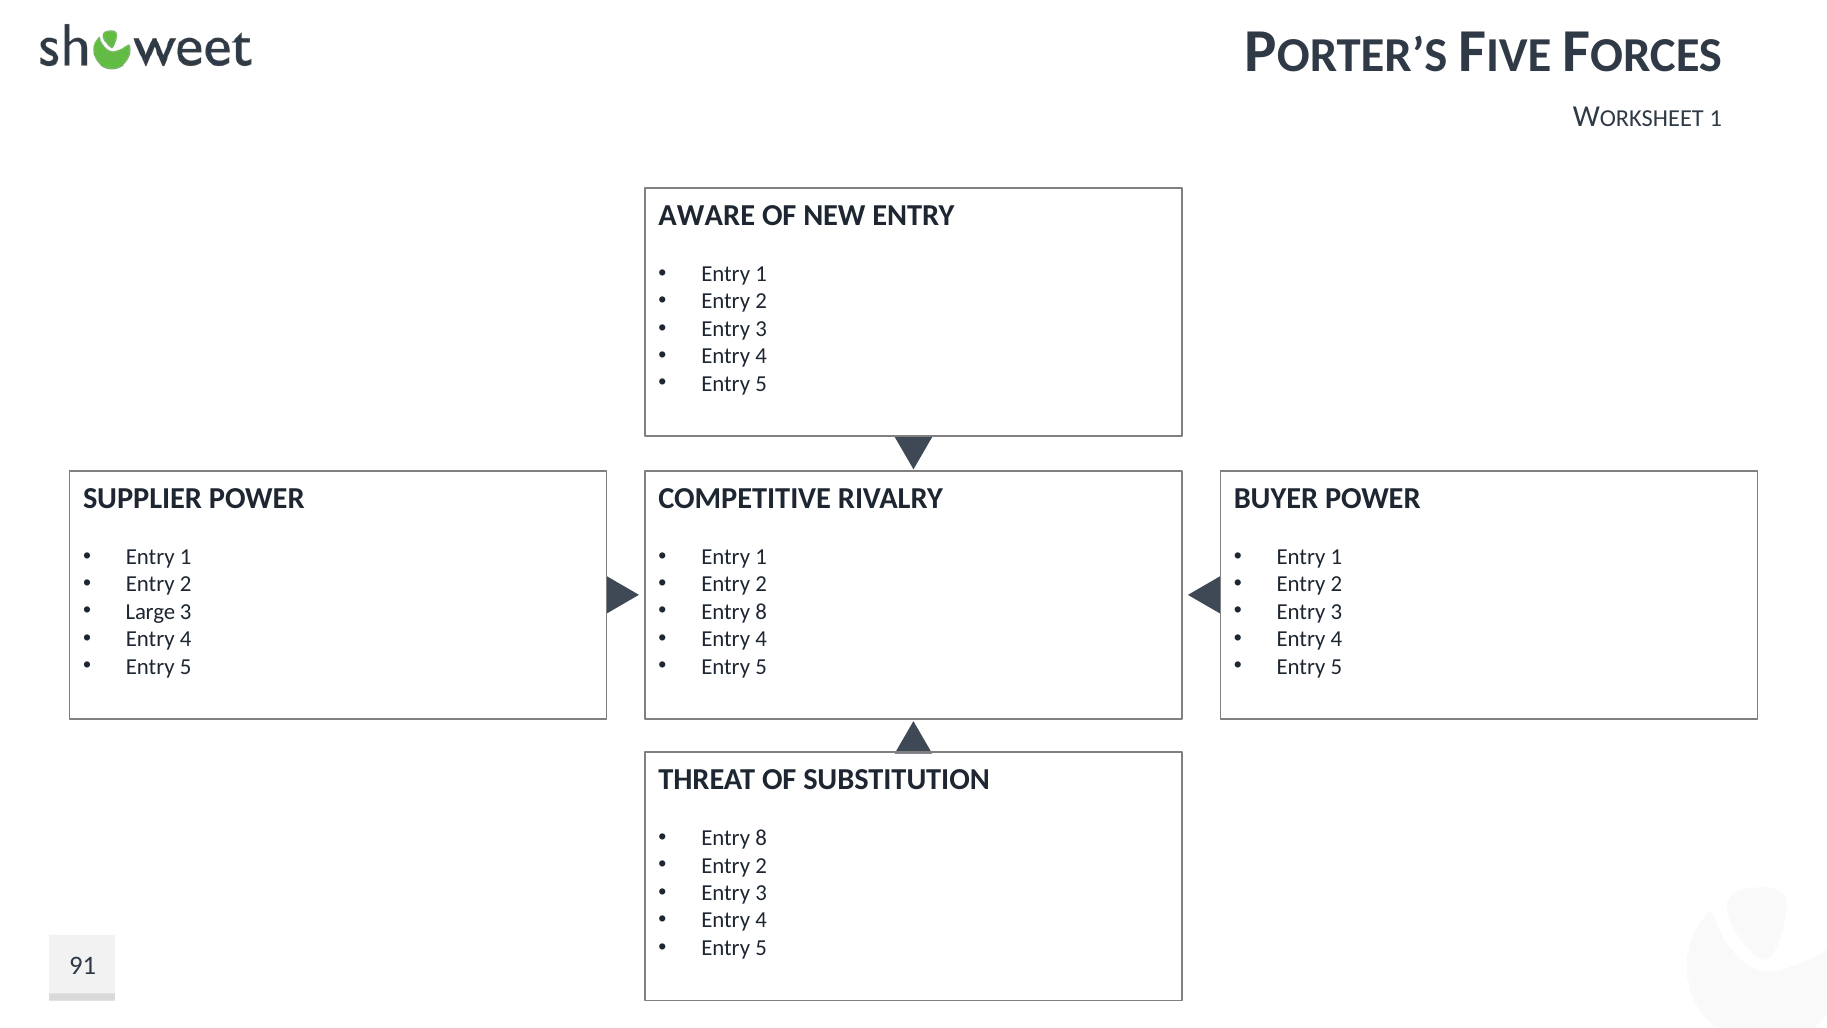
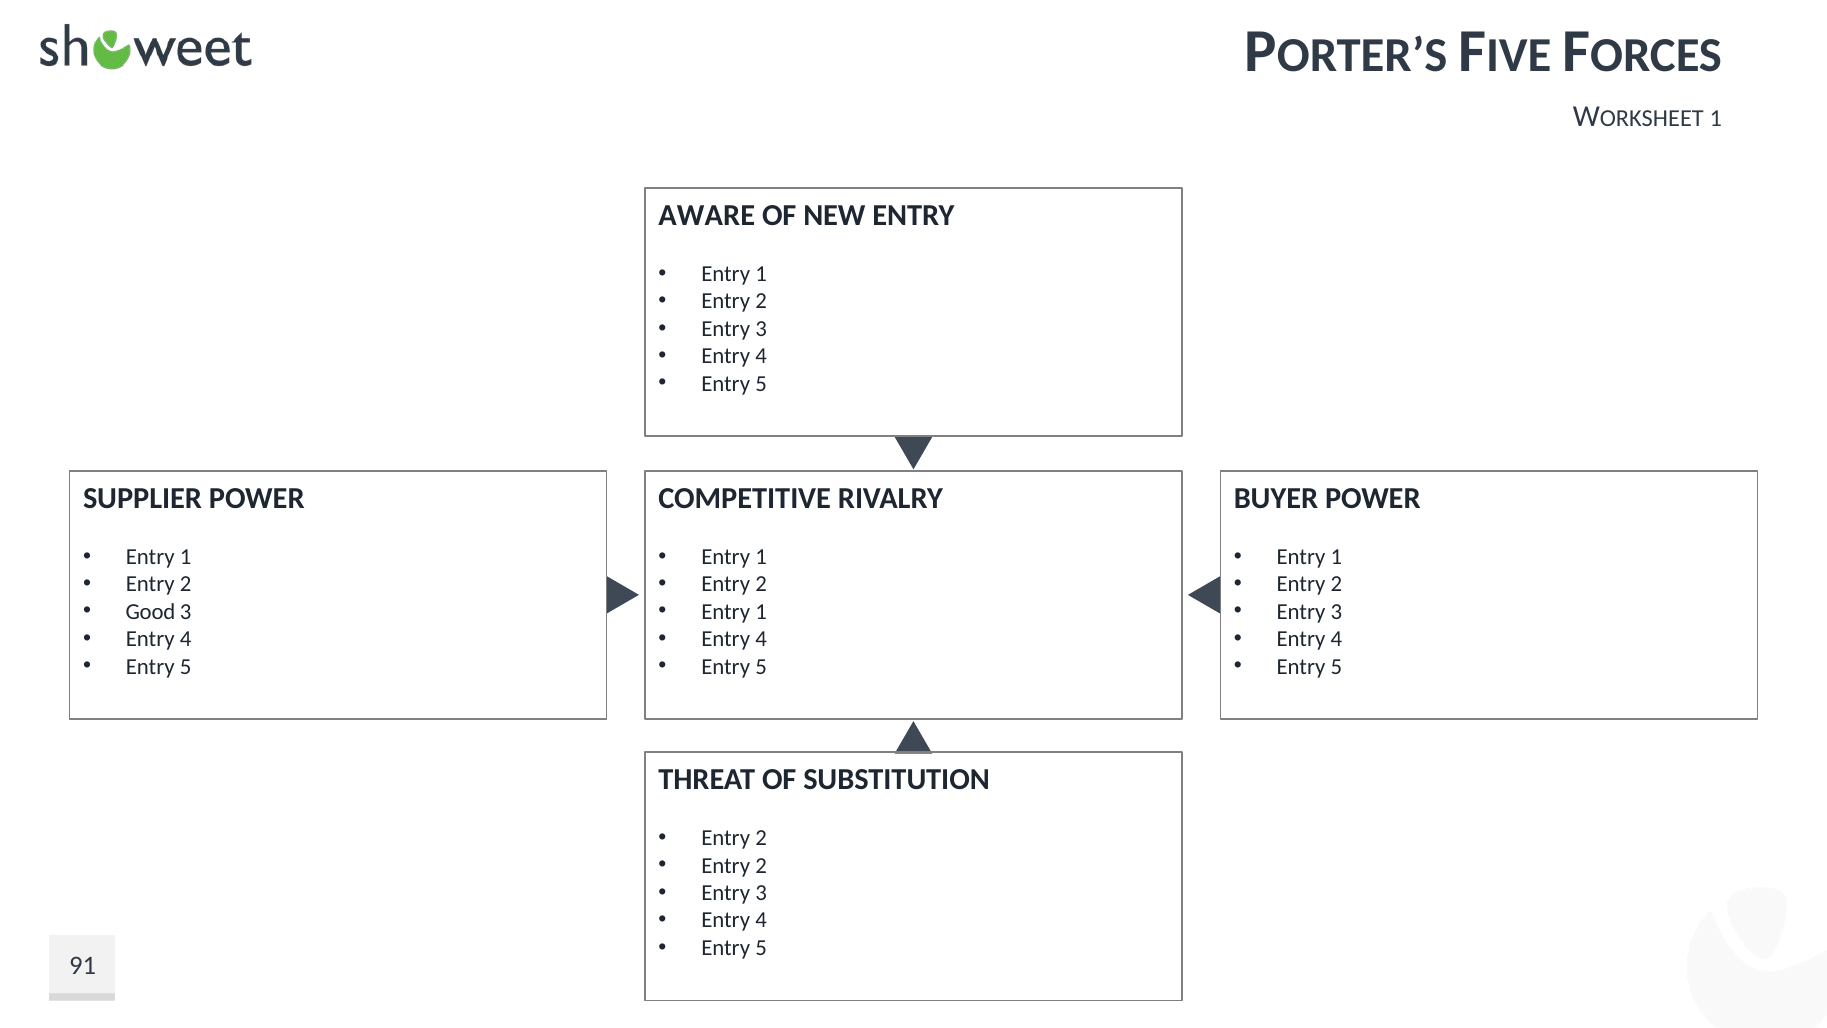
Large: Large -> Good (150, 611)
8: 8 -> 1 (761, 611)
8: 8 -> 2 (761, 838)
